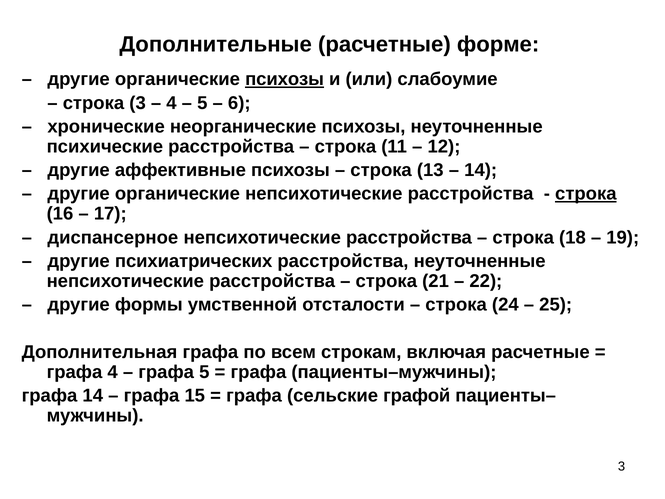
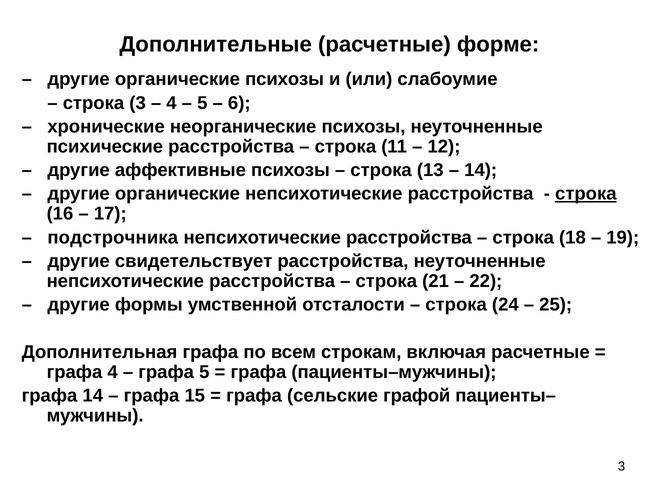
психозы underline: present -> none (285, 79)
диспансерное: диспансерное -> подстрочника (113, 237)
психиатрических: психиатрических -> свидетельствует (194, 261)
